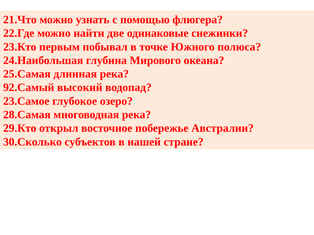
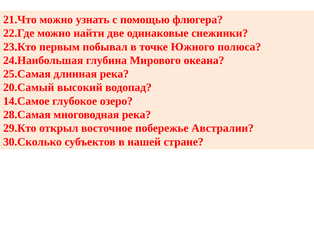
92.Самый: 92.Самый -> 20.Самый (29, 88)
23.Самое: 23.Самое -> 14.Самое (26, 101)
